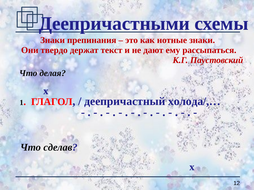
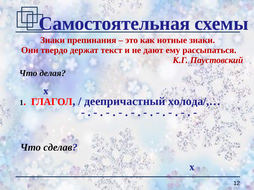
Деепричастными: Деепричастными -> Самостоятельная (114, 24)
